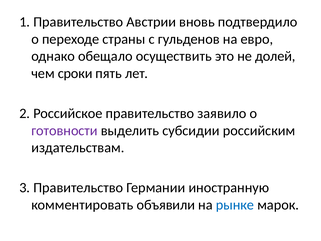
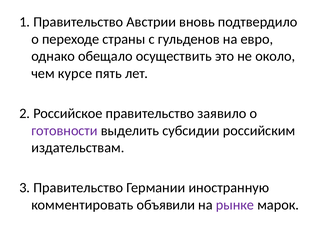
долей: долей -> около (275, 56)
сроки: сроки -> курсе (75, 73)
рынке colour: blue -> purple (235, 205)
